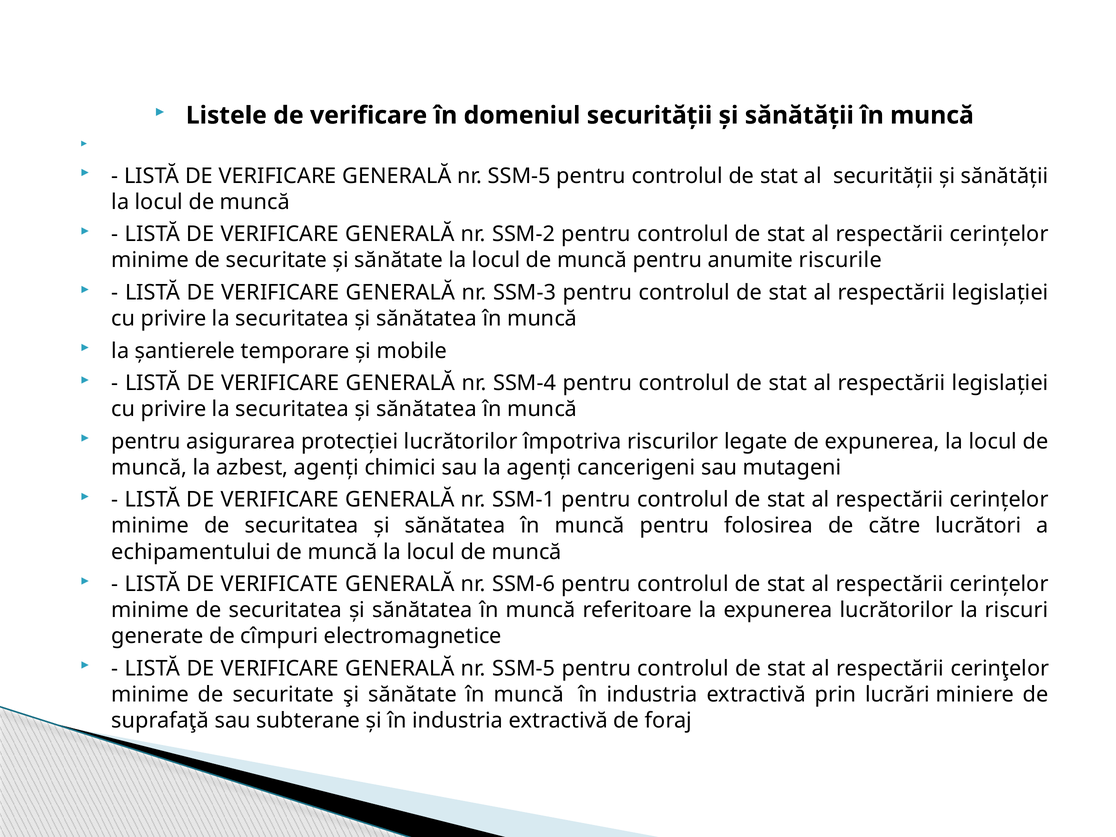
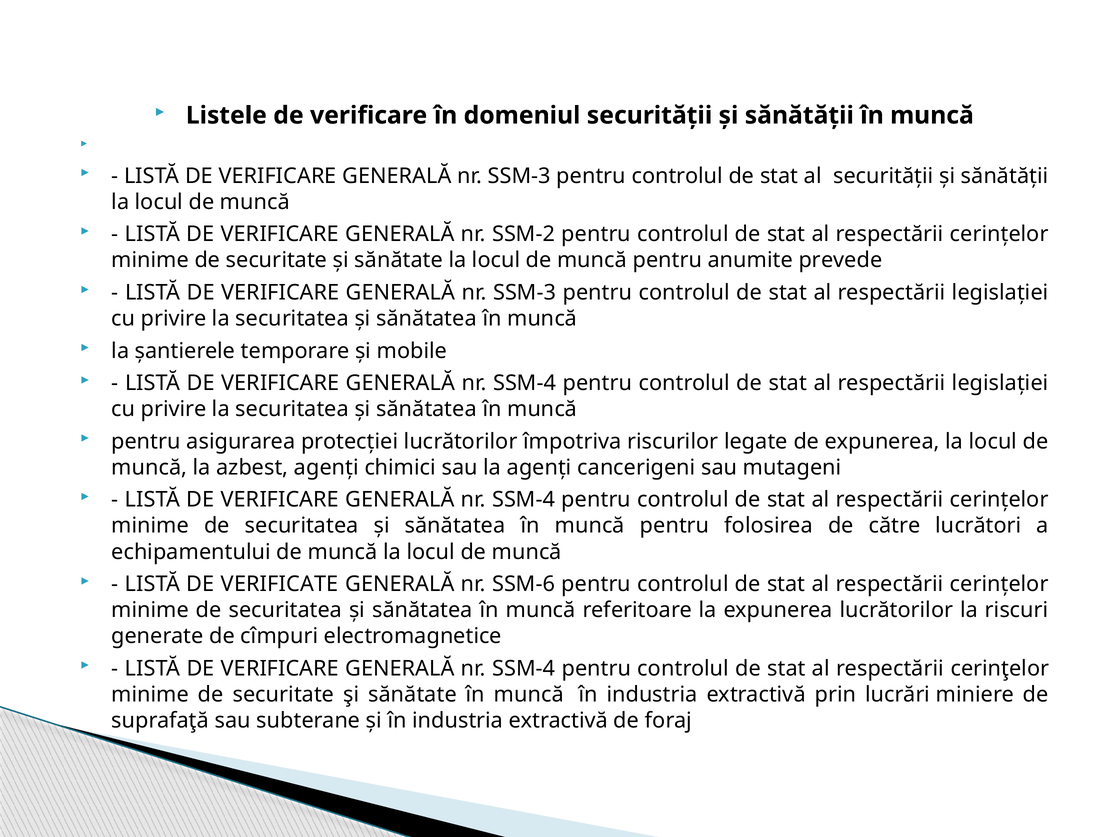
SSM-5: SSM-5 -> SSM-3 (519, 176)
riscurile: riscurile -> prevede (840, 260)
SSM-1: SSM-1 -> SSM-4 (524, 500)
SSM-5: SSM-5 -> SSM-4 (524, 668)
